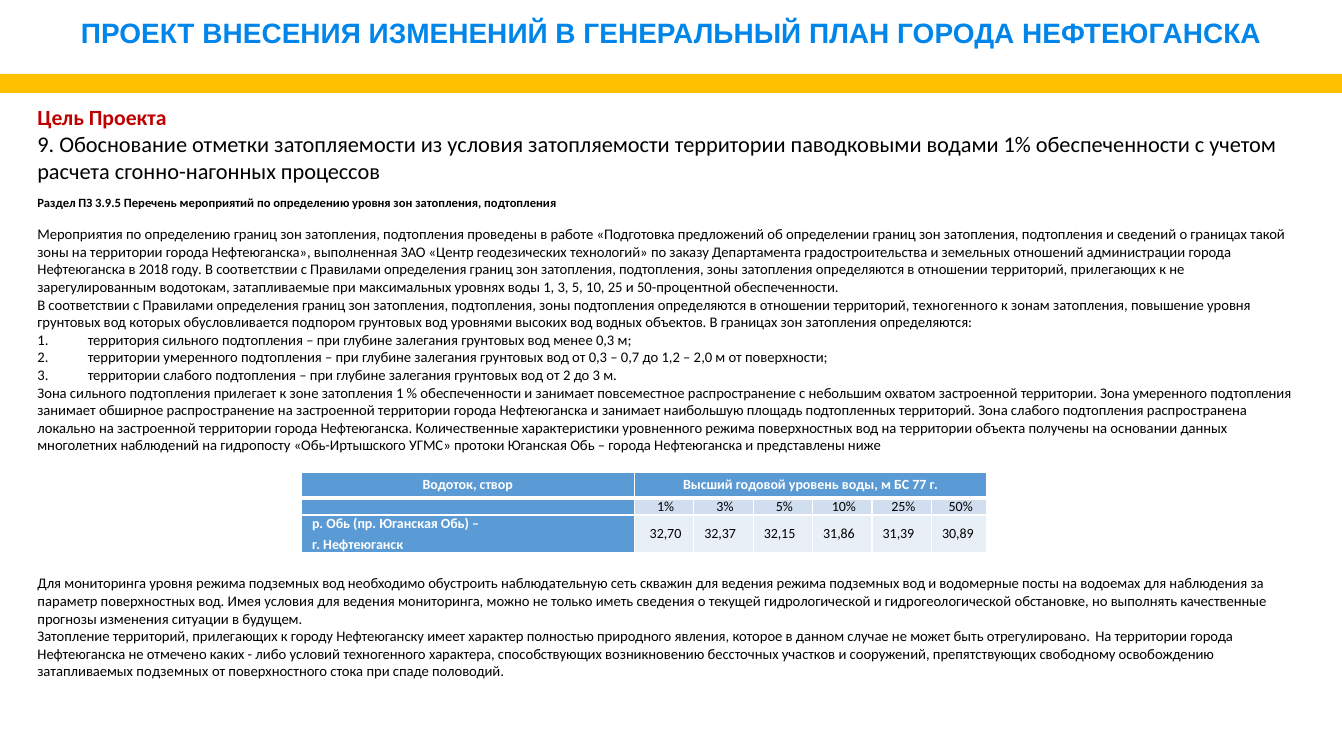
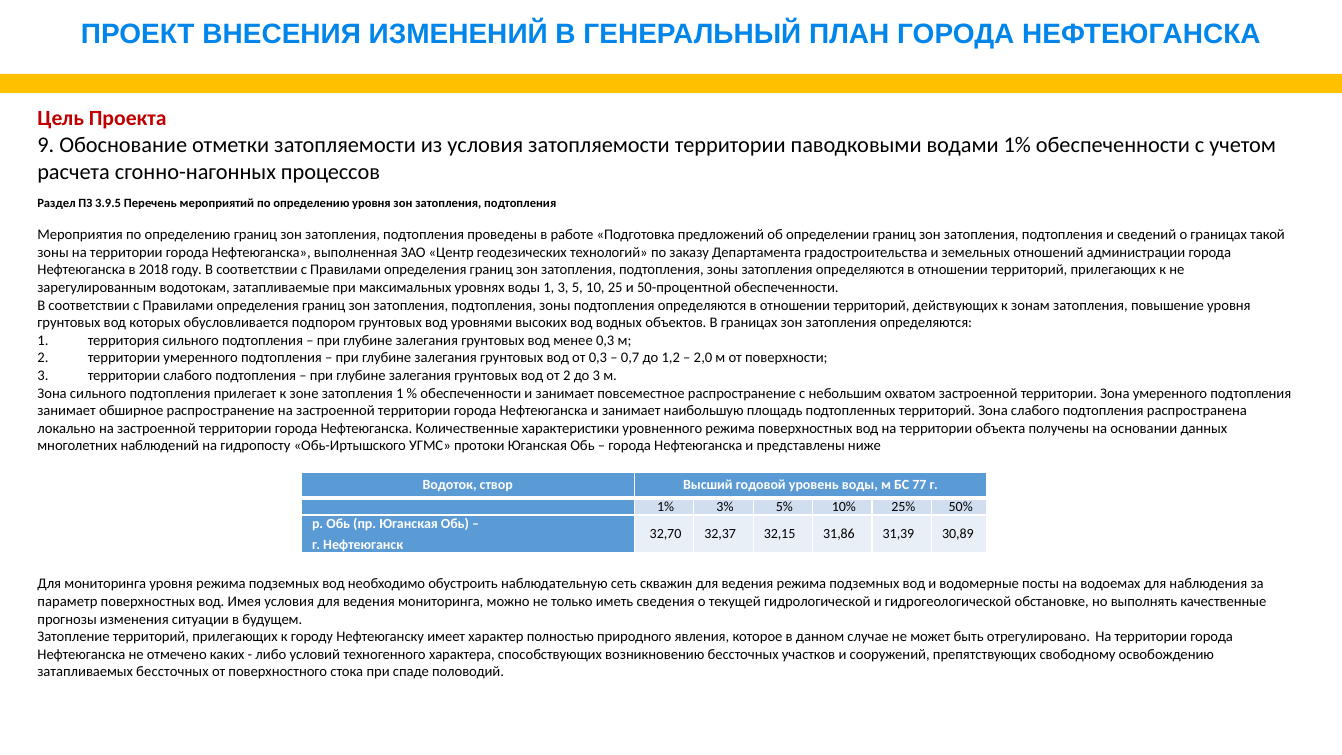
территорий техногенного: техногенного -> действующих (955, 305)
затапливаемых подземных: подземных -> бессточных (172, 672)
